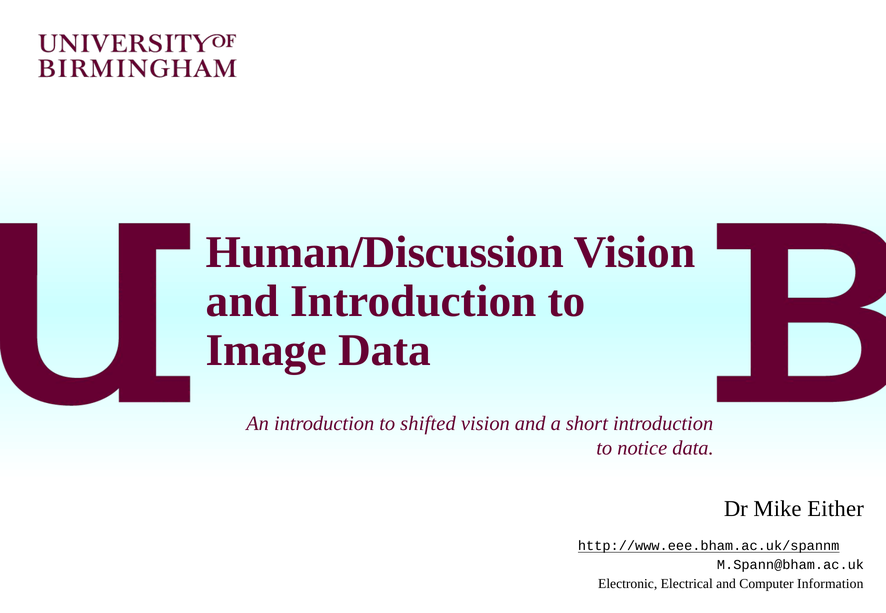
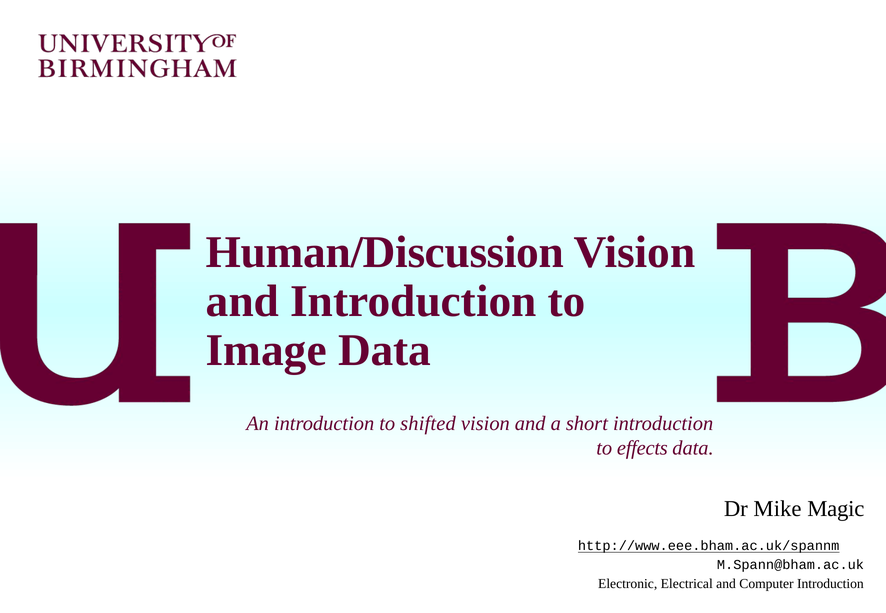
notice: notice -> effects (642, 448)
Either: Either -> Magic (836, 509)
Computer Information: Information -> Introduction (830, 584)
